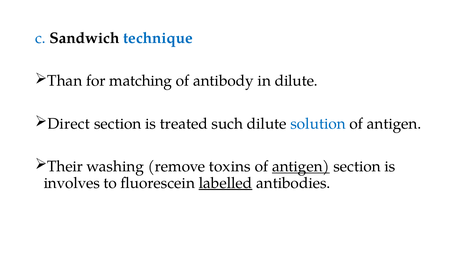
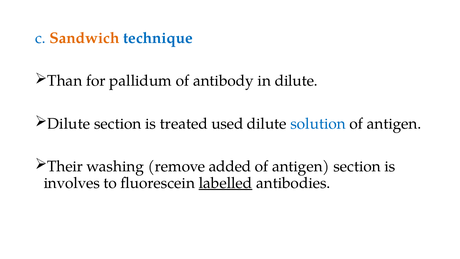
Sandwich colour: black -> orange (84, 38)
matching: matching -> pallidum (141, 81)
Direct: Direct -> Dilute (69, 124)
such: such -> used (227, 124)
toxins: toxins -> added (230, 166)
antigen underline: present -> none (301, 166)
